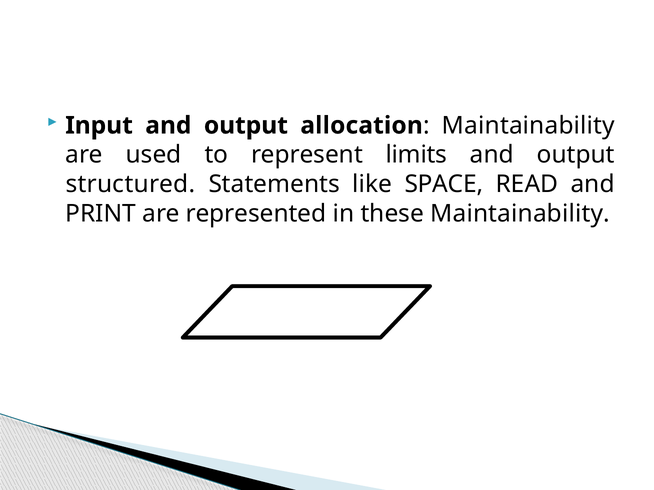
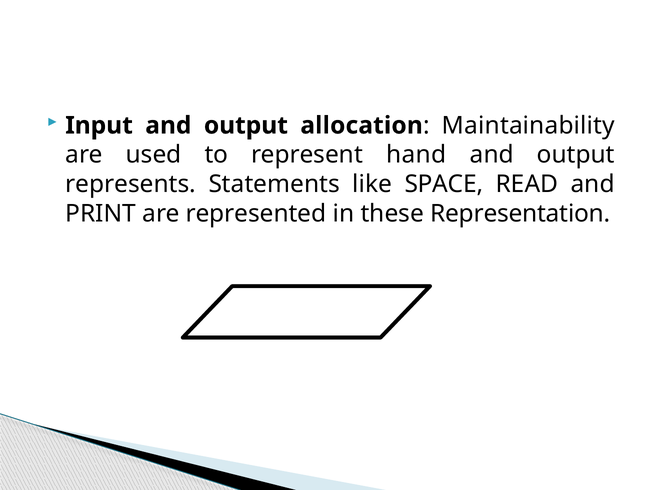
limits: limits -> hand (416, 155)
structured: structured -> represents (131, 185)
these Maintainability: Maintainability -> Representation (520, 214)
